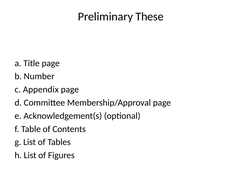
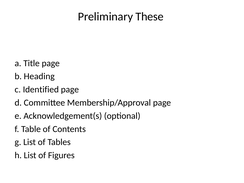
Number: Number -> Heading (39, 76)
Appendix: Appendix -> Identified (41, 90)
